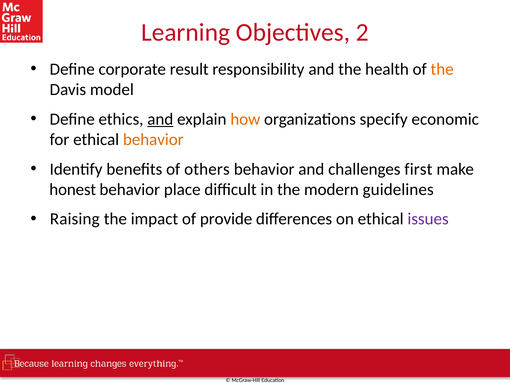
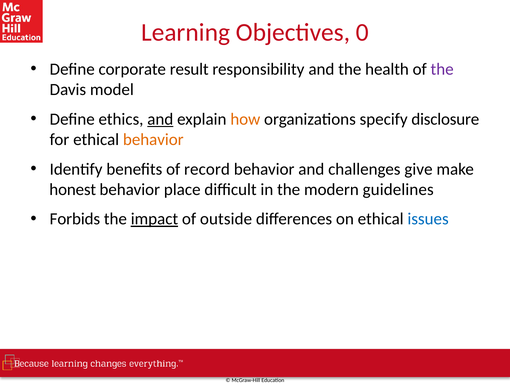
2: 2 -> 0 (362, 32)
the colour: orange -> purple (442, 69)
economic: economic -> disclosure (445, 119)
others: others -> record (207, 169)
first: first -> give (418, 169)
Raising: Raising -> Forbids (75, 219)
impact underline: none -> present (154, 219)
provide: provide -> outside (226, 219)
issues colour: purple -> blue (428, 219)
